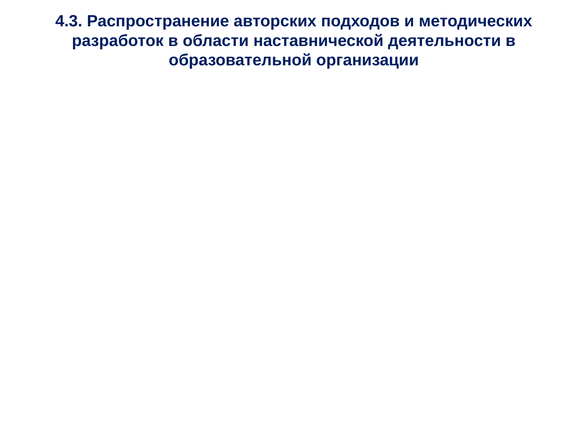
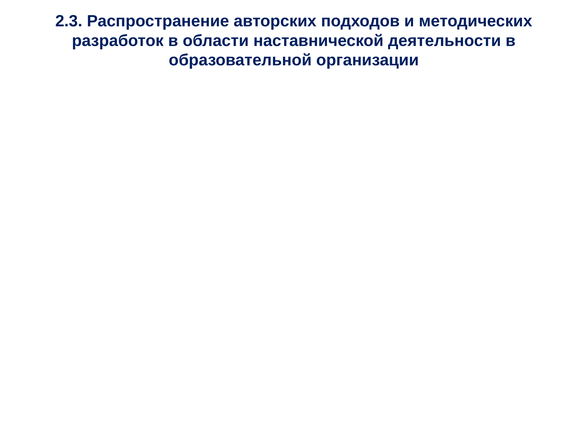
4.3: 4.3 -> 2.3 (69, 21)
